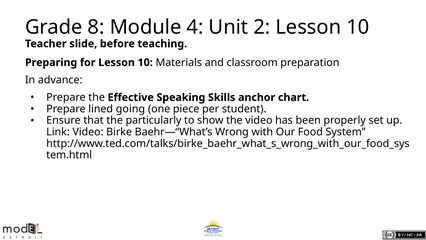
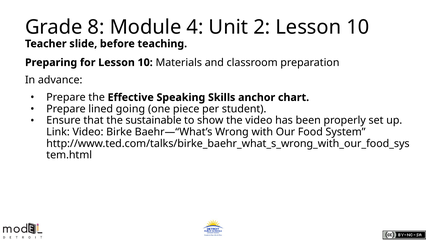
particularly: particularly -> sustainable (154, 120)
